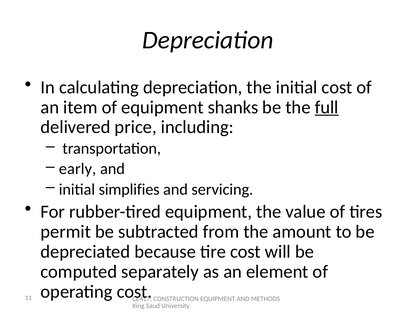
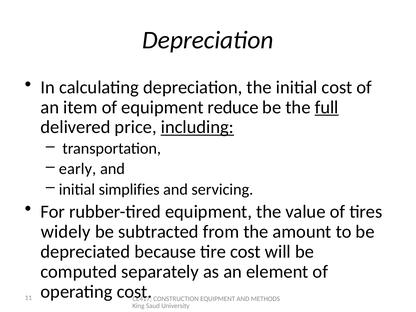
shanks: shanks -> reduce (233, 107)
including underline: none -> present (197, 127)
permit: permit -> widely (66, 232)
